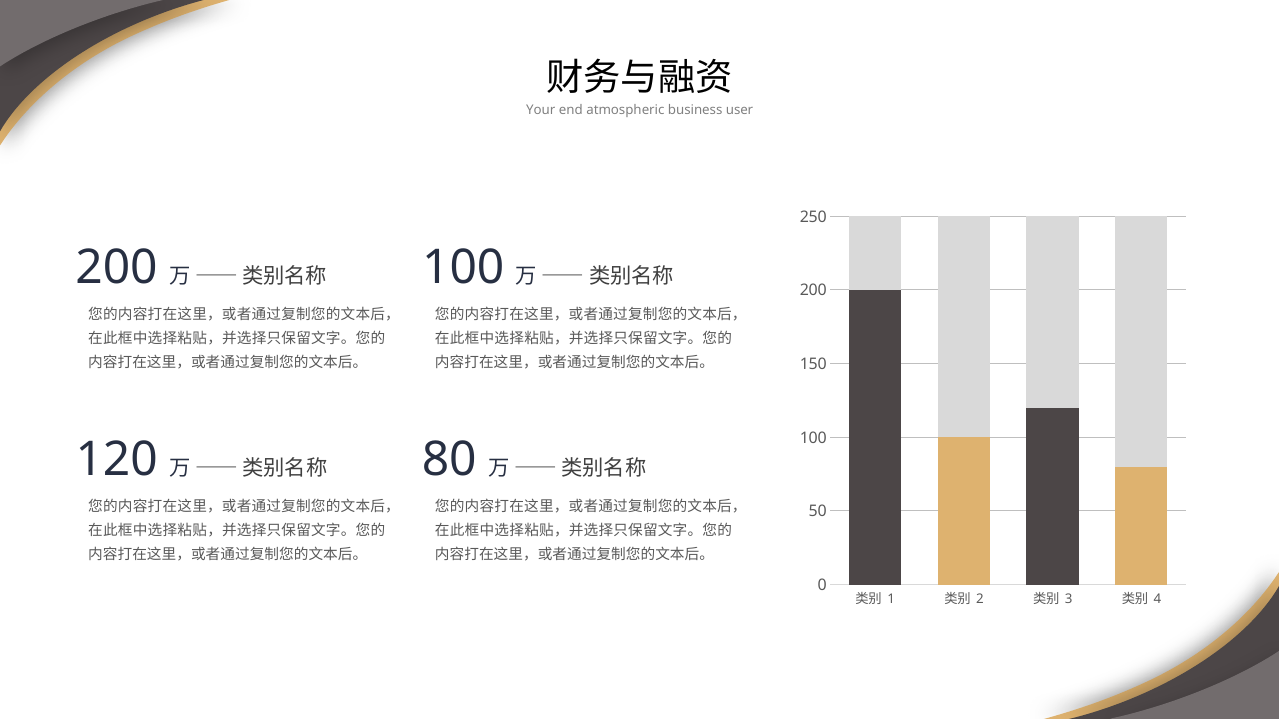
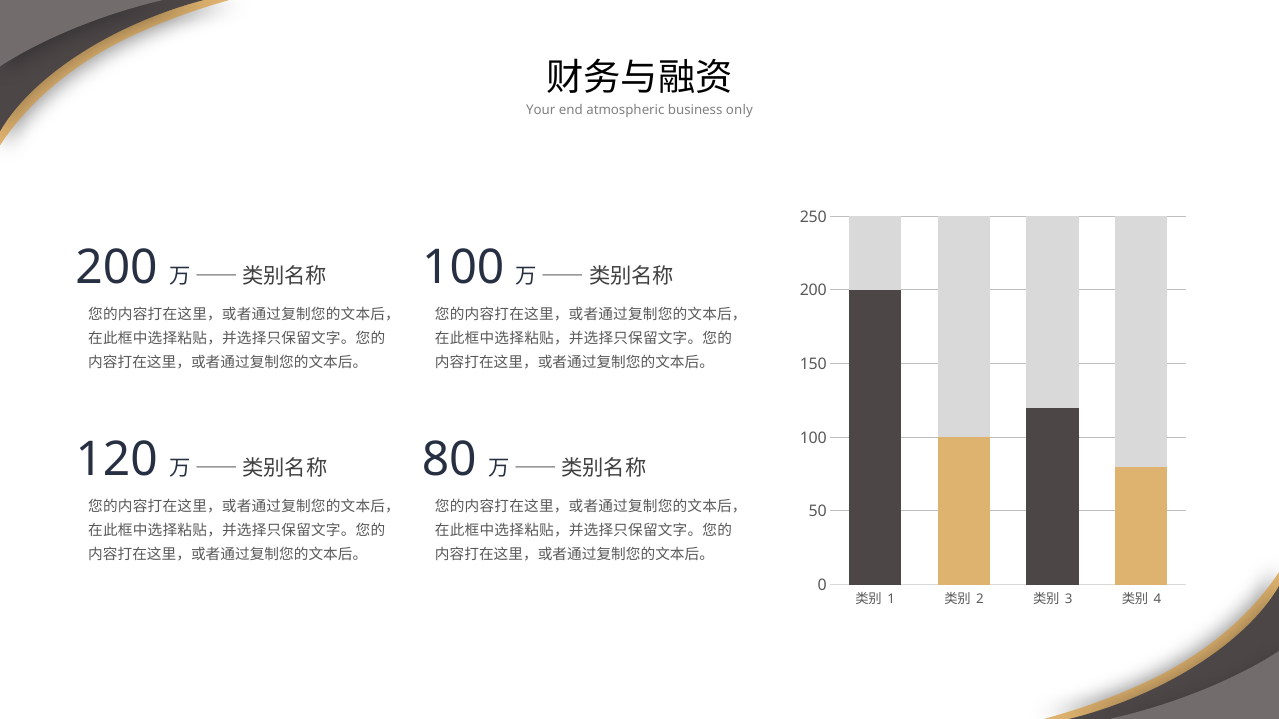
user: user -> only (739, 110)
